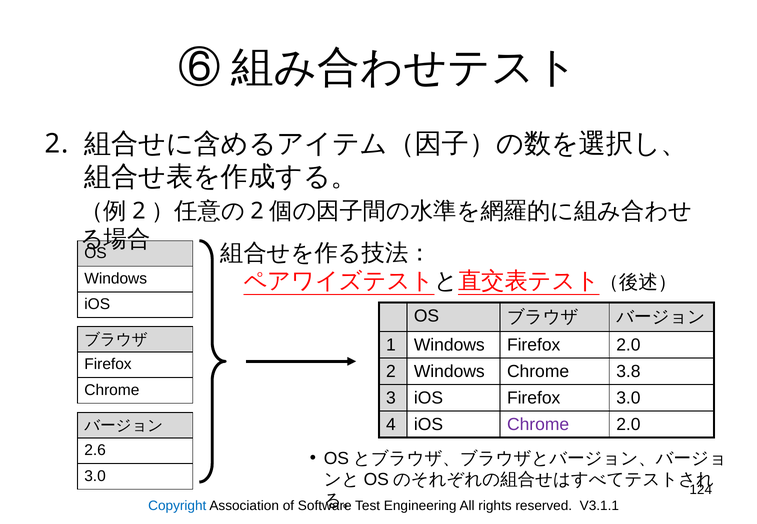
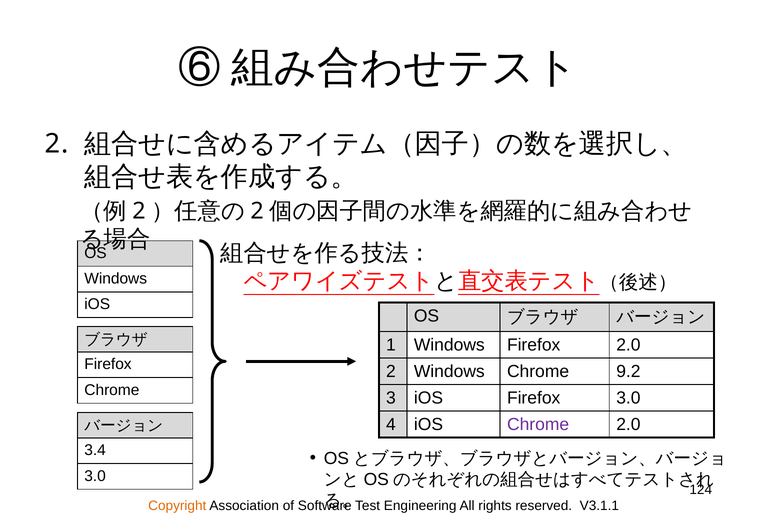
3.8: 3.8 -> 9.2 (628, 371)
2.6: 2.6 -> 3.4 (95, 450)
Copyright colour: blue -> orange (177, 506)
